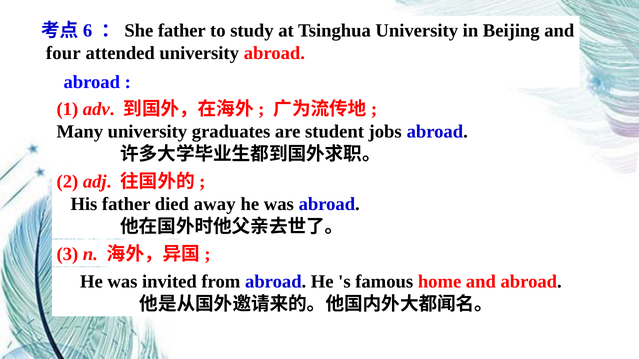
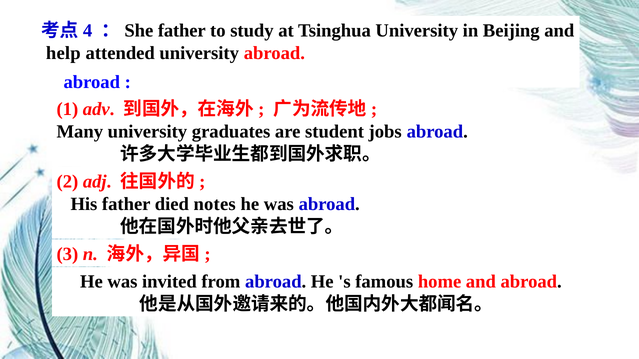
6: 6 -> 4 (88, 31)
four: four -> help (63, 53)
away: away -> notes (215, 204)
